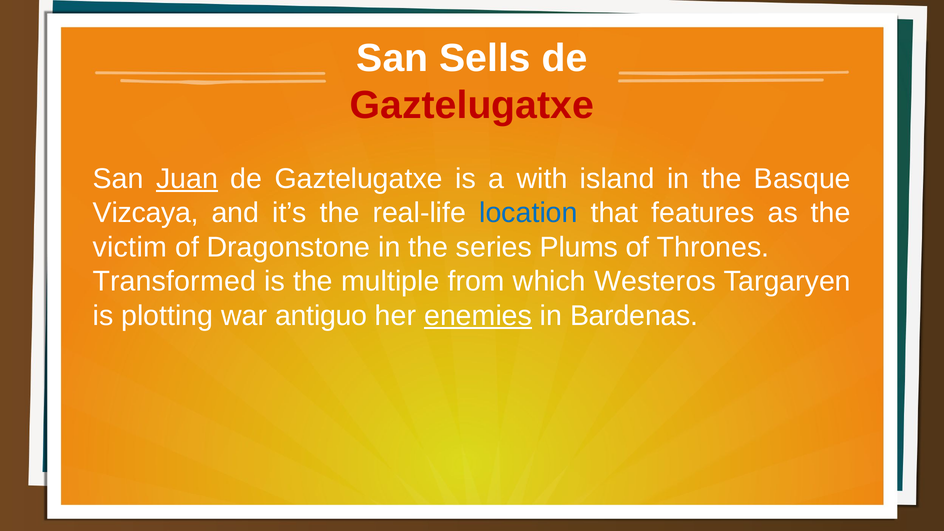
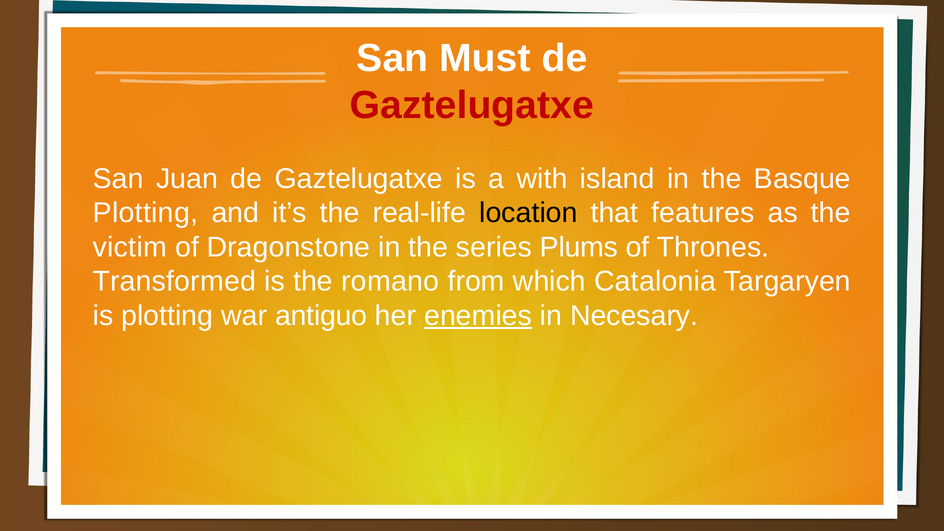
Sells: Sells -> Must (485, 58)
Juan underline: present -> none (187, 179)
Vizcaya: Vizcaya -> Plotting (145, 213)
location colour: blue -> black (528, 213)
multiple: multiple -> romano (390, 282)
Westeros: Westeros -> Catalonia (655, 282)
Bardenas: Bardenas -> Necesary (634, 316)
